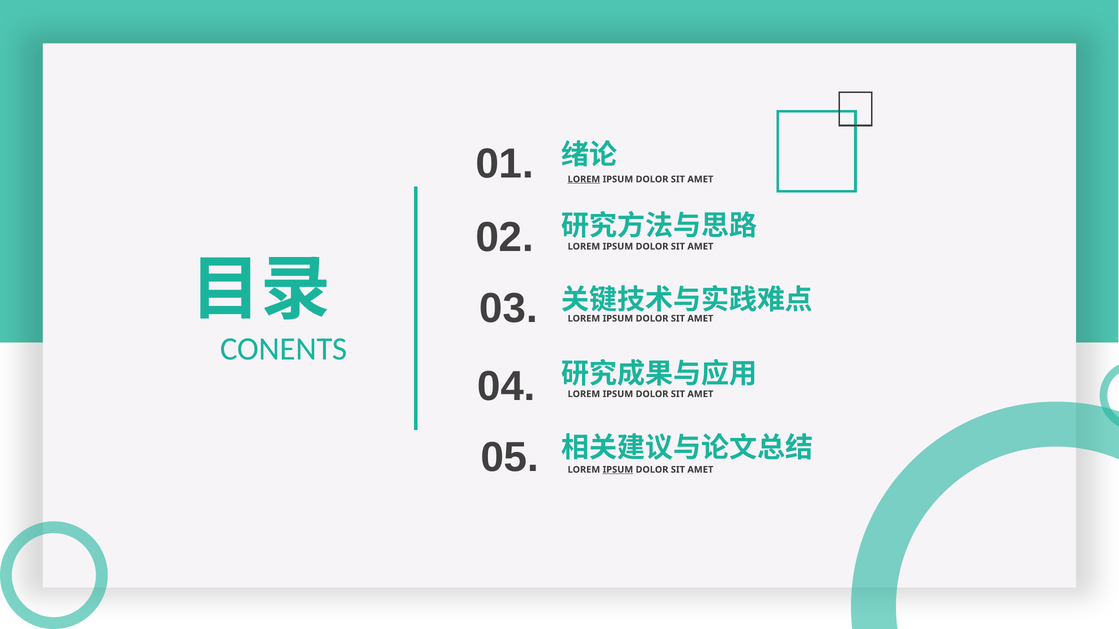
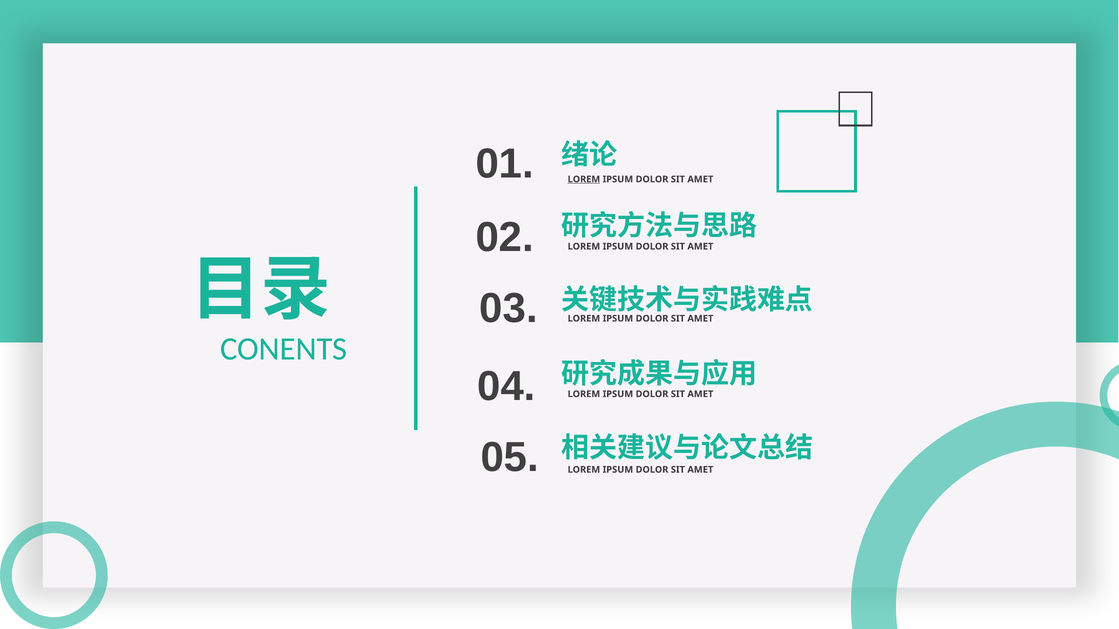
IPSUM underline: present -> none (618, 470)
